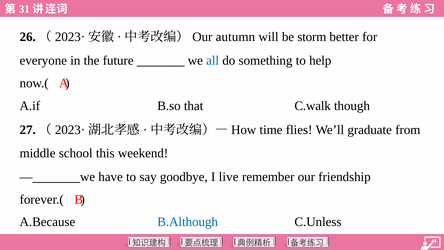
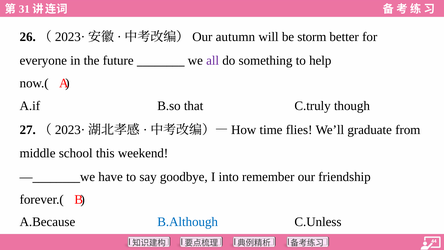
all colour: blue -> purple (213, 60)
C.walk: C.walk -> C.truly (313, 106)
live: live -> into (229, 177)
